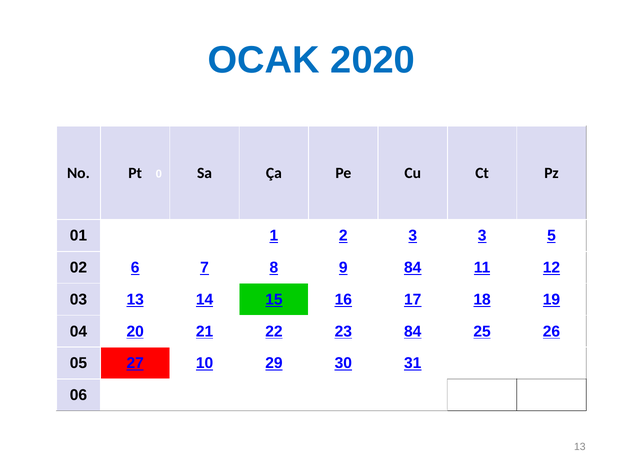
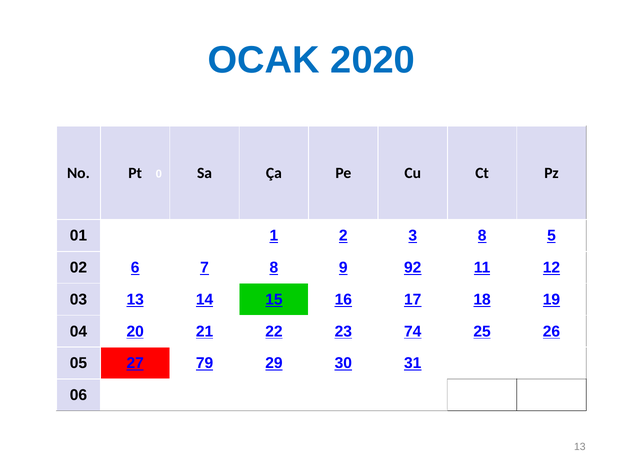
3 3: 3 -> 8 (482, 235)
9 84: 84 -> 92 (413, 267)
23 84: 84 -> 74 (413, 331)
10: 10 -> 79 (205, 363)
